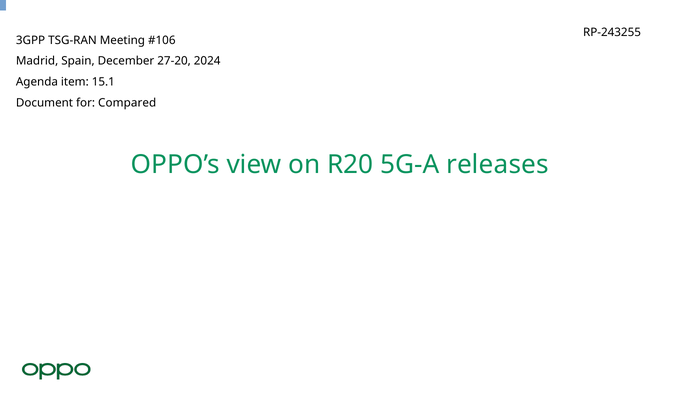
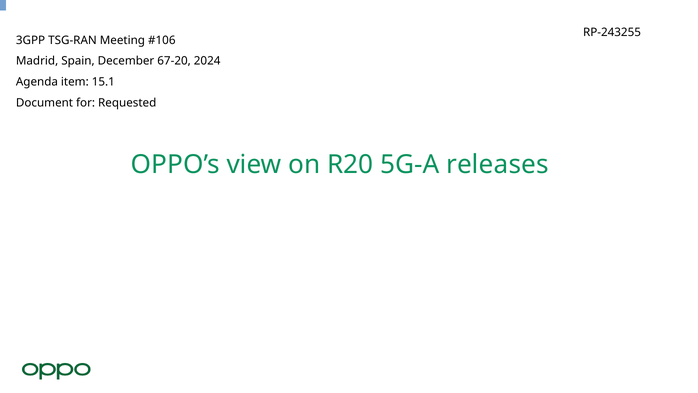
27-20: 27-20 -> 67-20 (174, 61)
Compared: Compared -> Requested (127, 103)
